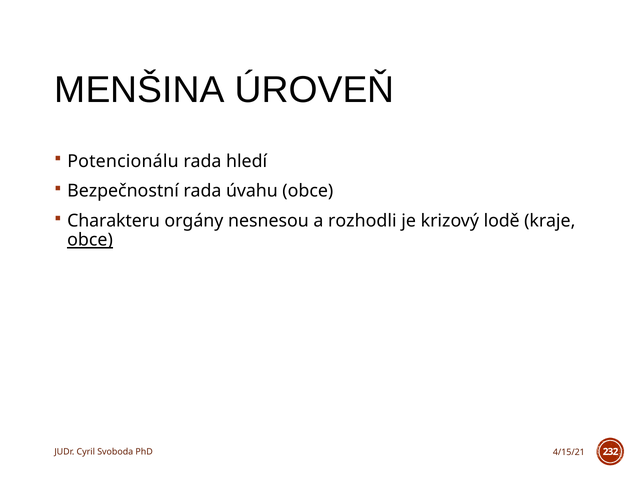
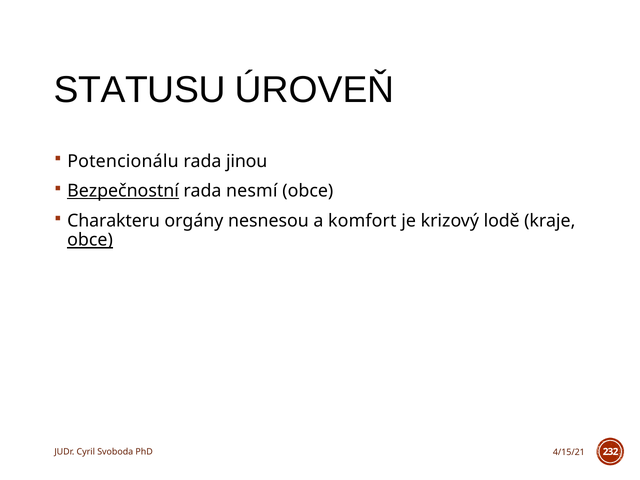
MENŠINA: MENŠINA -> STATUSU (140, 90)
hledí: hledí -> jinou (247, 161)
Bezpečnostní underline: none -> present (123, 191)
úvahu: úvahu -> nesmí (252, 191)
rozhodli: rozhodli -> komfort (362, 221)
